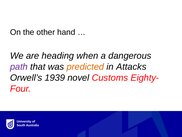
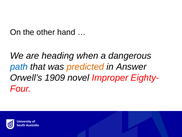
path colour: purple -> blue (19, 67)
Attacks: Attacks -> Answer (131, 67)
1939: 1939 -> 1909 (55, 77)
Customs: Customs -> Improper (110, 77)
